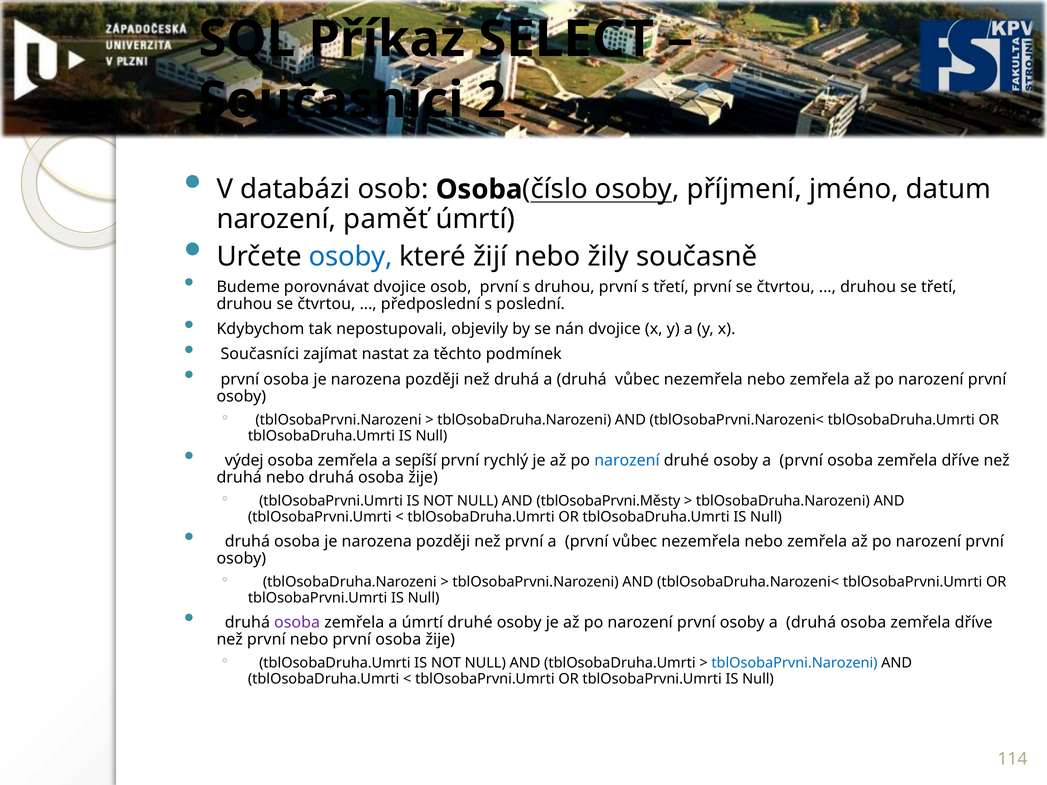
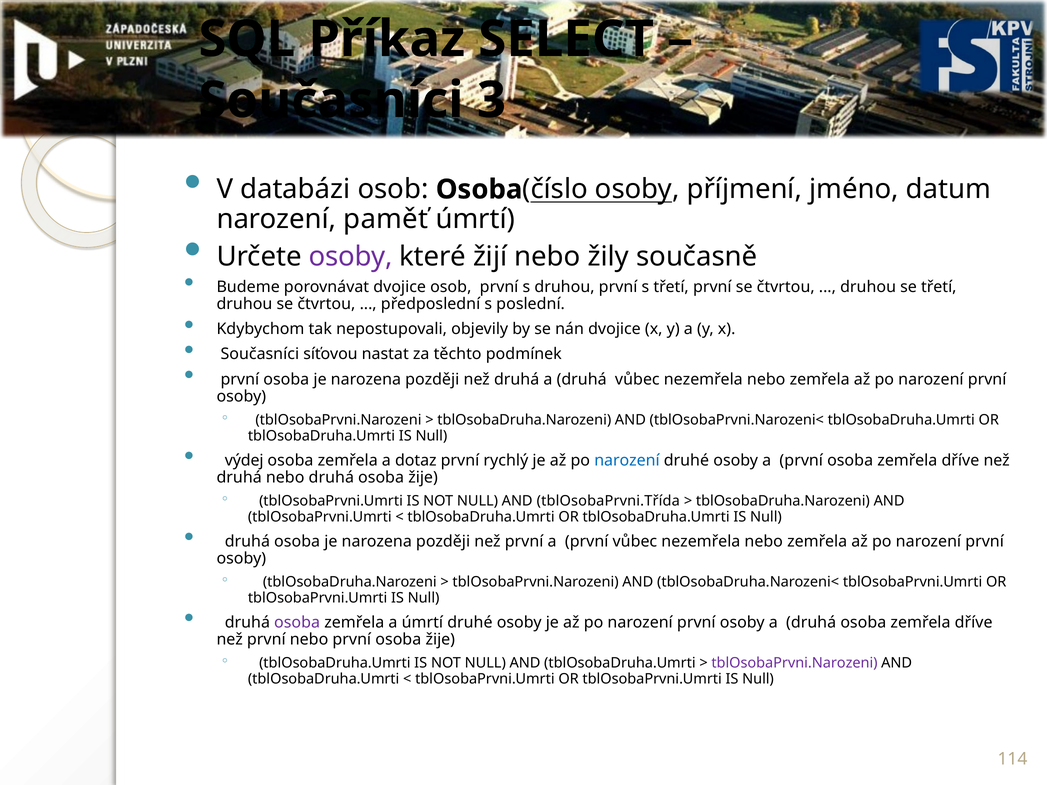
2: 2 -> 3 (491, 100)
osoby colour: blue -> purple (351, 257)
zajímat: zajímat -> síťovou (330, 354)
sepíší: sepíší -> dotaz (416, 460)
tblOsobaPrvni.Městy: tblOsobaPrvni.Městy -> tblOsobaPrvni.Třída (608, 501)
tblOsobaPrvni.Narozeni colour: blue -> purple (795, 663)
